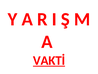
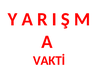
VAKTİ underline: present -> none (49, 60)
